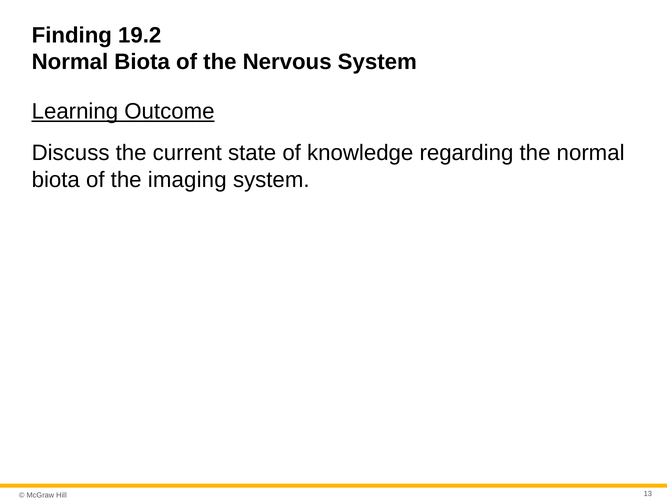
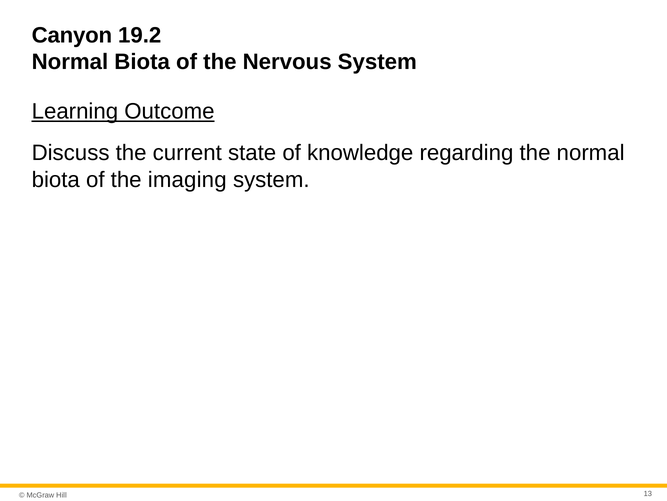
Finding: Finding -> Canyon (72, 35)
